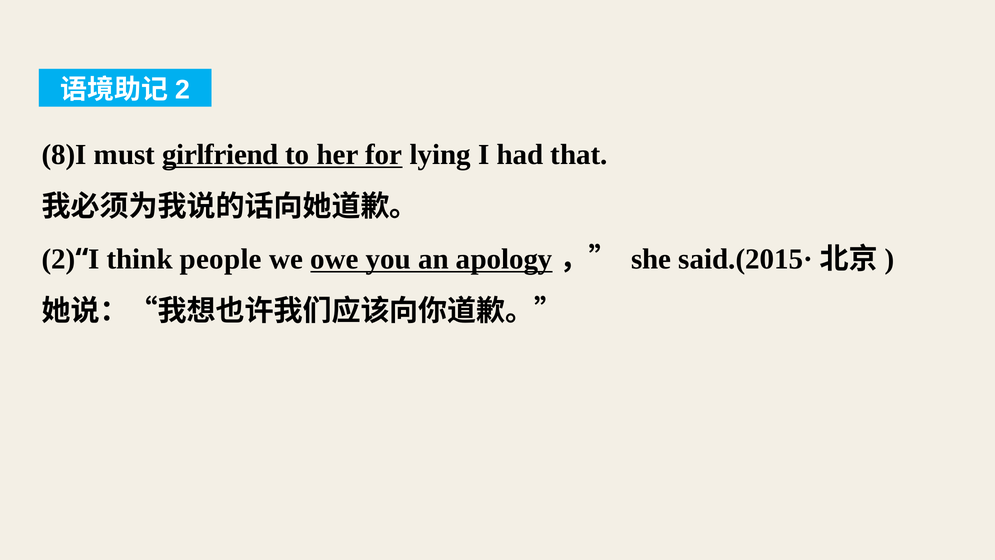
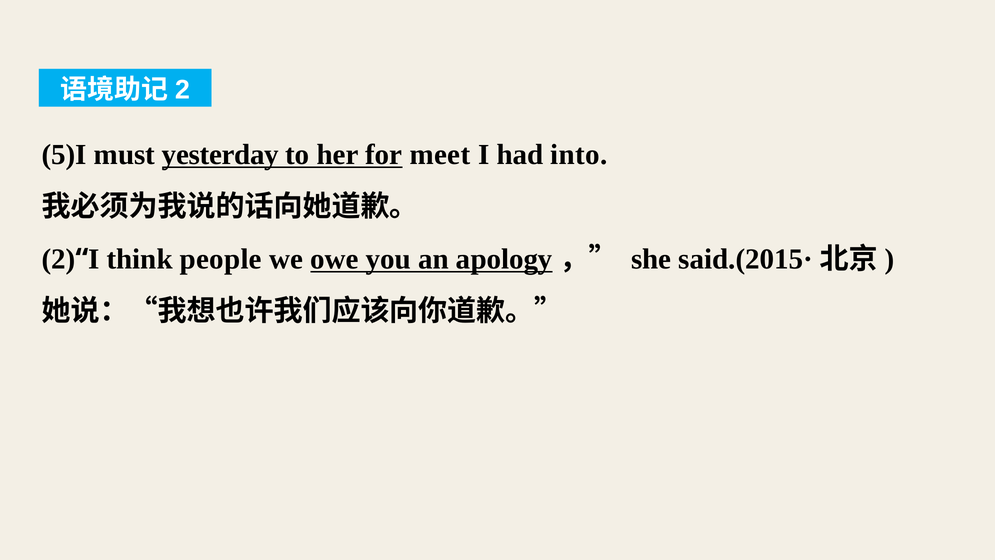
8)I: 8)I -> 5)I (64, 154)
girlfriend: girlfriend -> yesterday (220, 154)
lying: lying -> meet (440, 154)
that: that -> into (579, 154)
